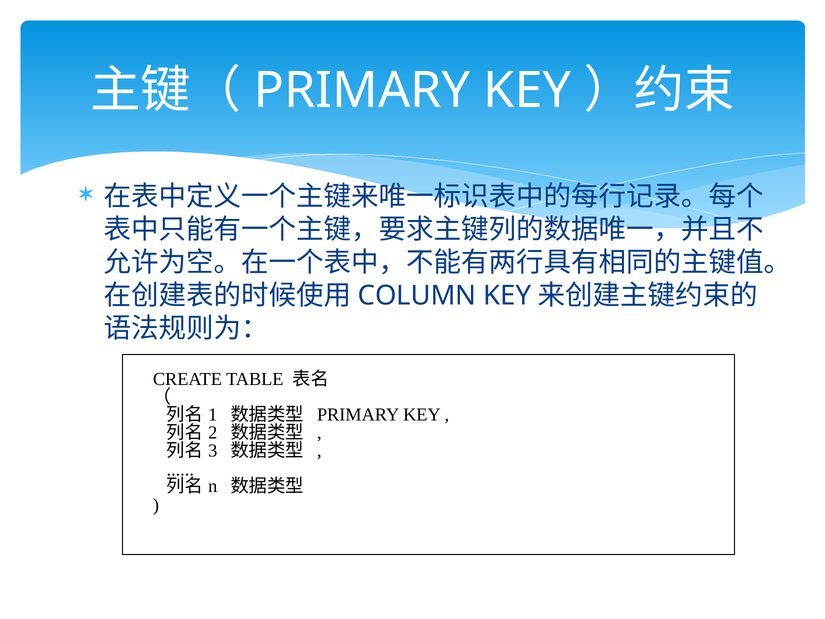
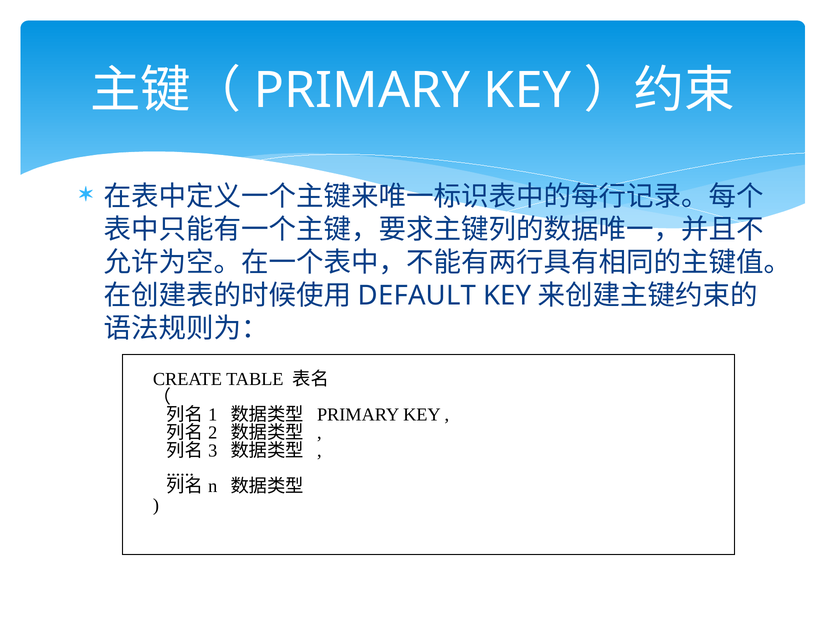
COLUMN: COLUMN -> DEFAULT (417, 296)
